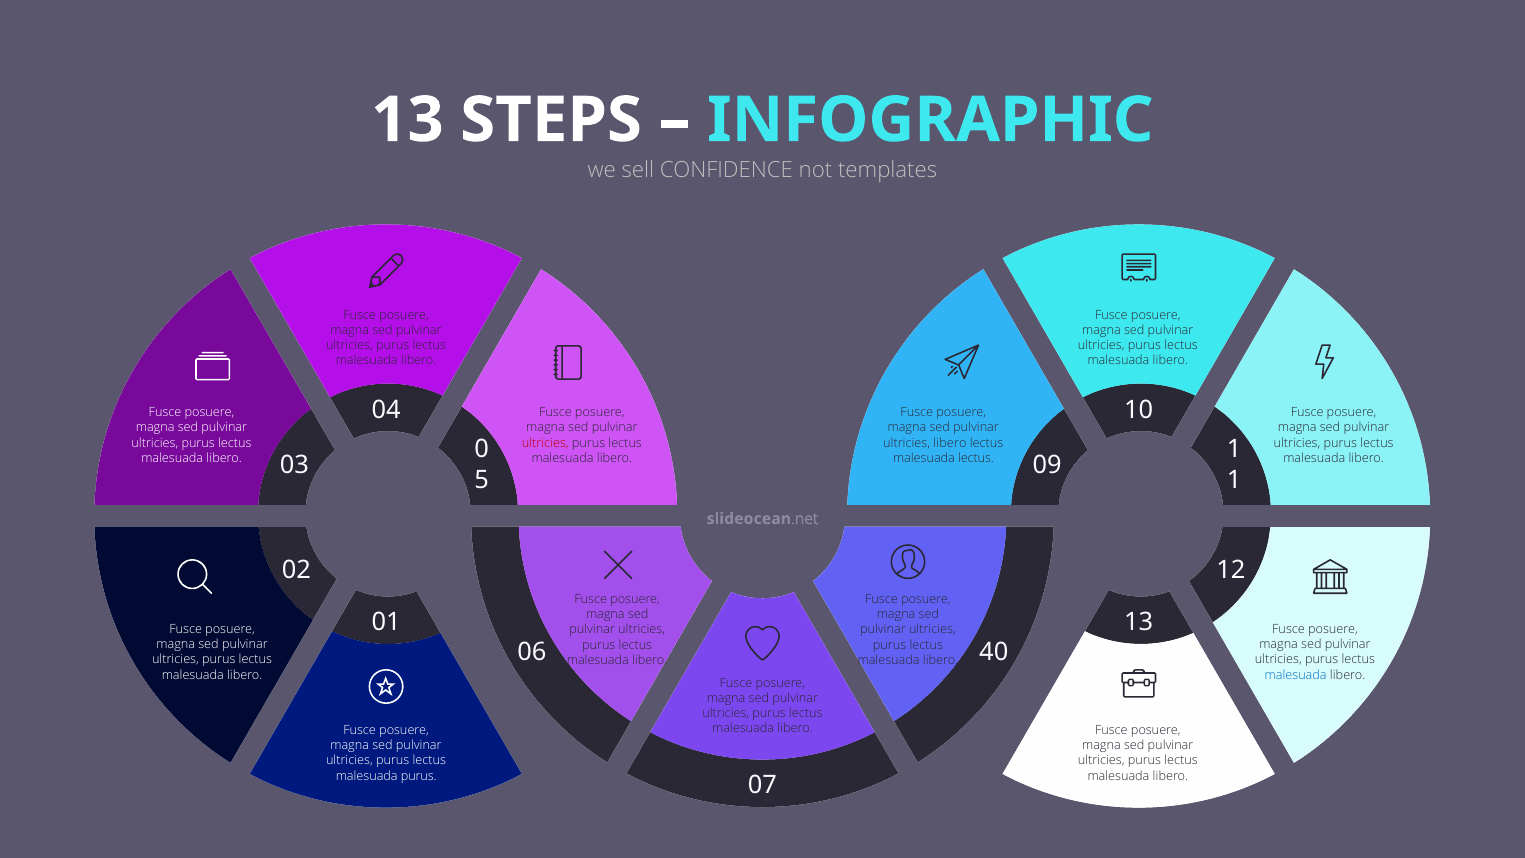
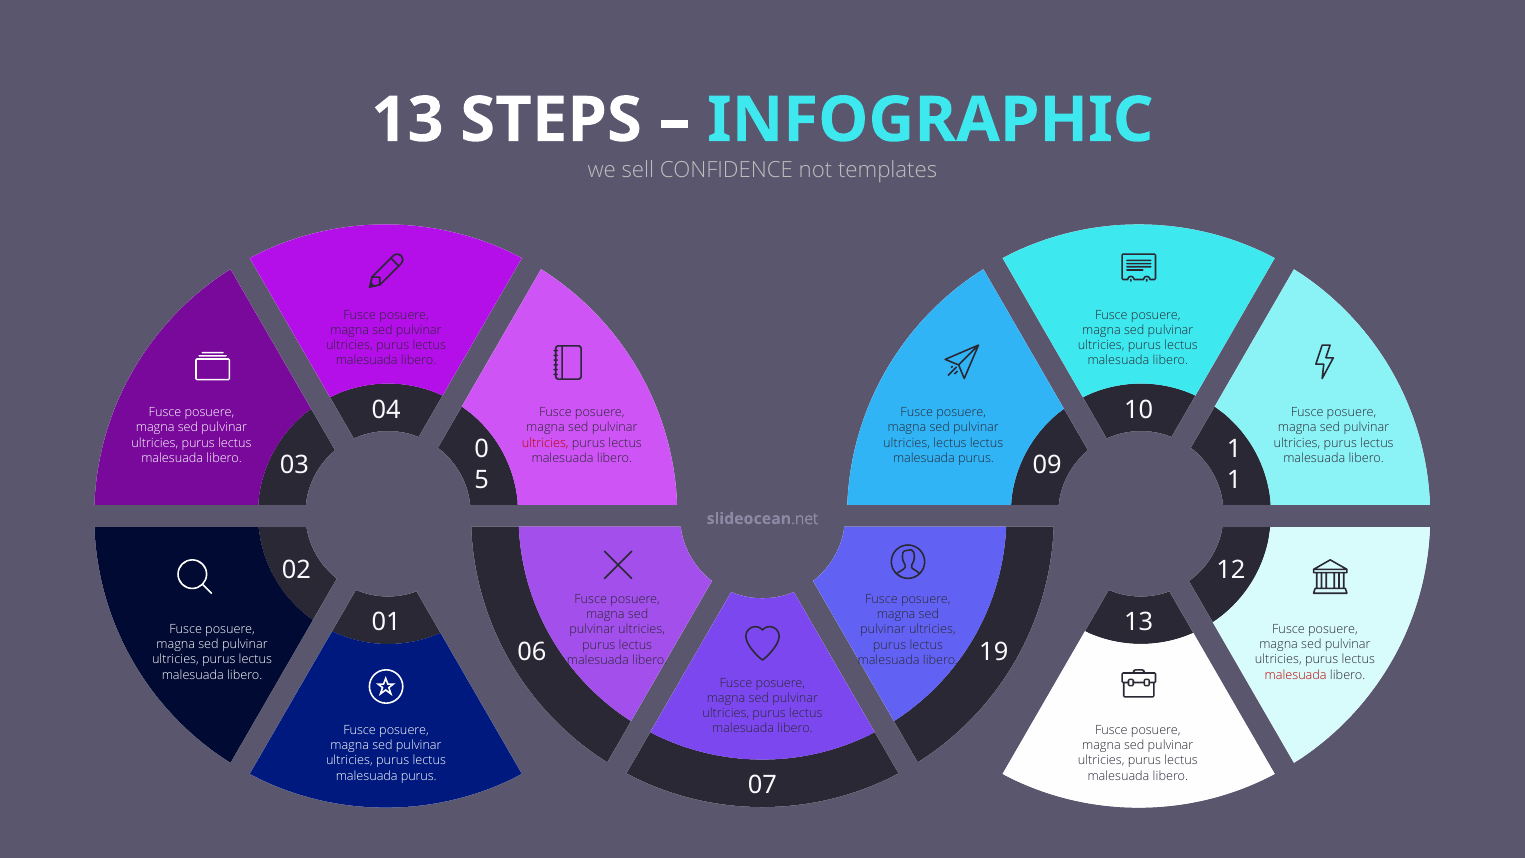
ultricies libero: libero -> lectus (950, 443)
lectus: lectus -> purus (976, 458)
40: 40 -> 19 (994, 652)
malesuada colour: blue -> red (1296, 675)
